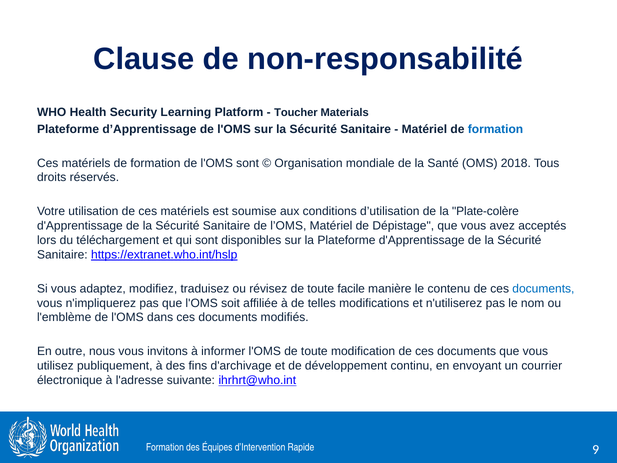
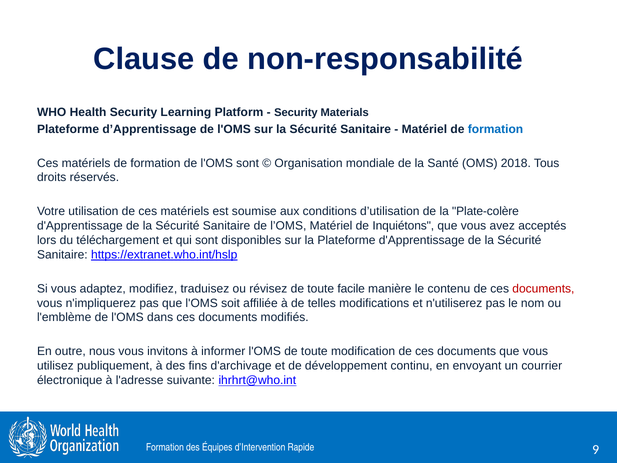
Toucher: Toucher -> Security (296, 112)
Dépistage: Dépistage -> Inquiétons (403, 226)
documents colour: blue -> red (543, 289)
